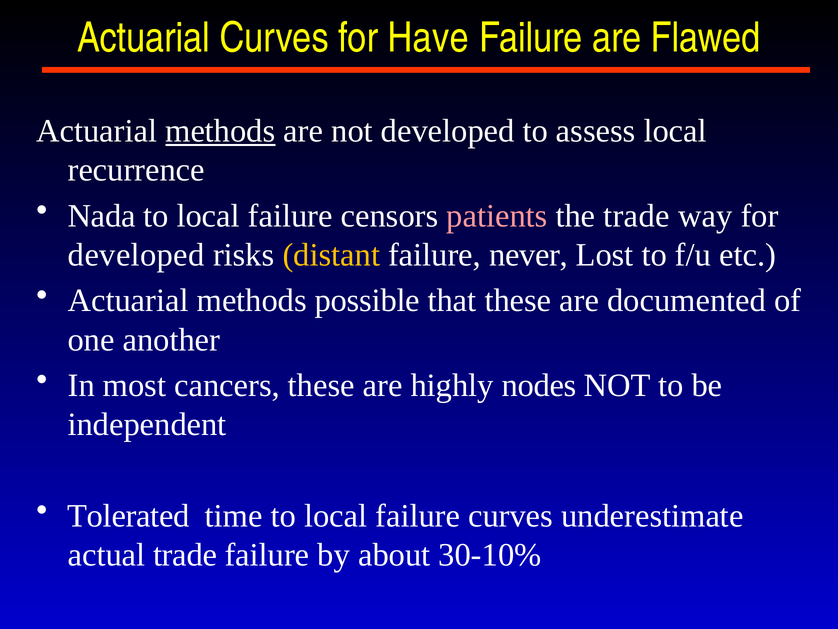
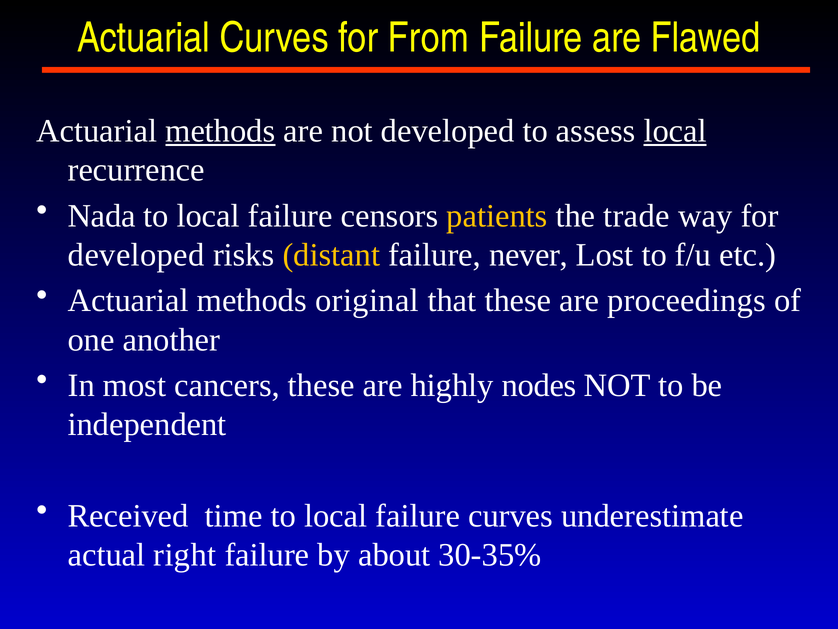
Have: Have -> From (428, 38)
local underline: none -> present (675, 131)
patients colour: pink -> yellow (497, 216)
possible: possible -> original (367, 300)
documented: documented -> proceedings (687, 300)
Tolerated: Tolerated -> Received (128, 516)
actual trade: trade -> right (185, 555)
30-10%: 30-10% -> 30-35% (490, 555)
